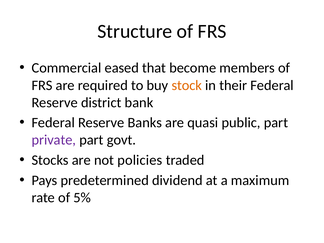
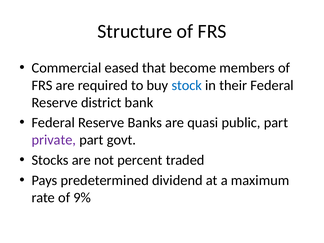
stock colour: orange -> blue (187, 85)
policies: policies -> percent (140, 160)
5%: 5% -> 9% (82, 198)
